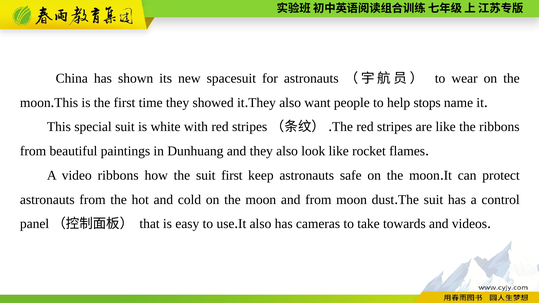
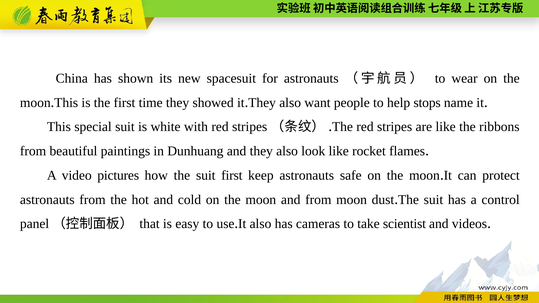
video ribbons: ribbons -> pictures (118, 175)
towards: towards -> scientist (404, 224)
